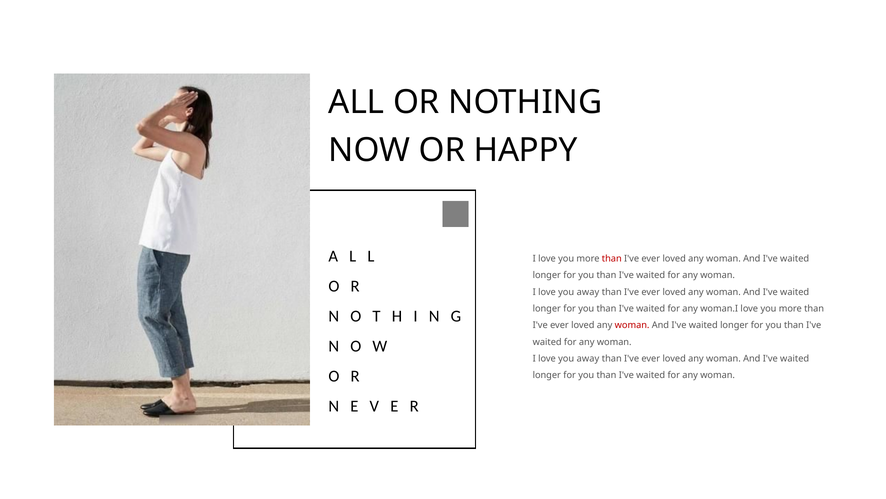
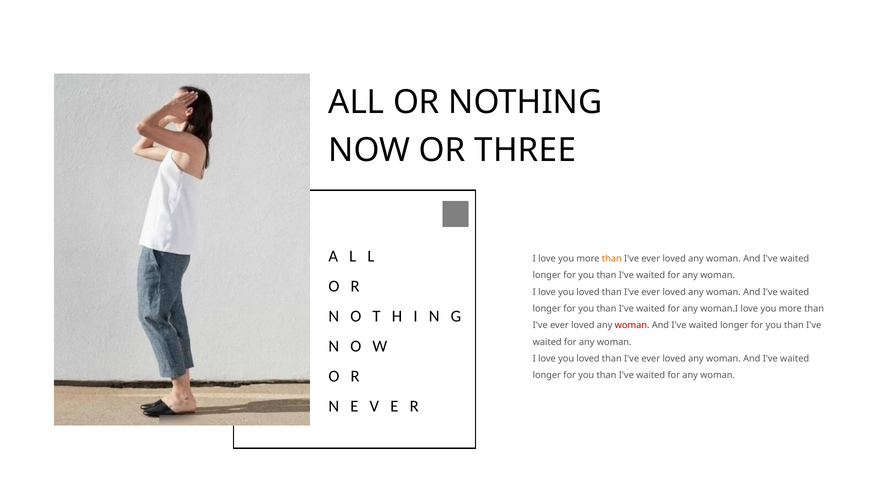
HAPPY: HAPPY -> THREE (525, 150)
than colour: red -> orange (612, 258)
away: away -> loved (588, 292)
away: away -> loved (588, 358)
